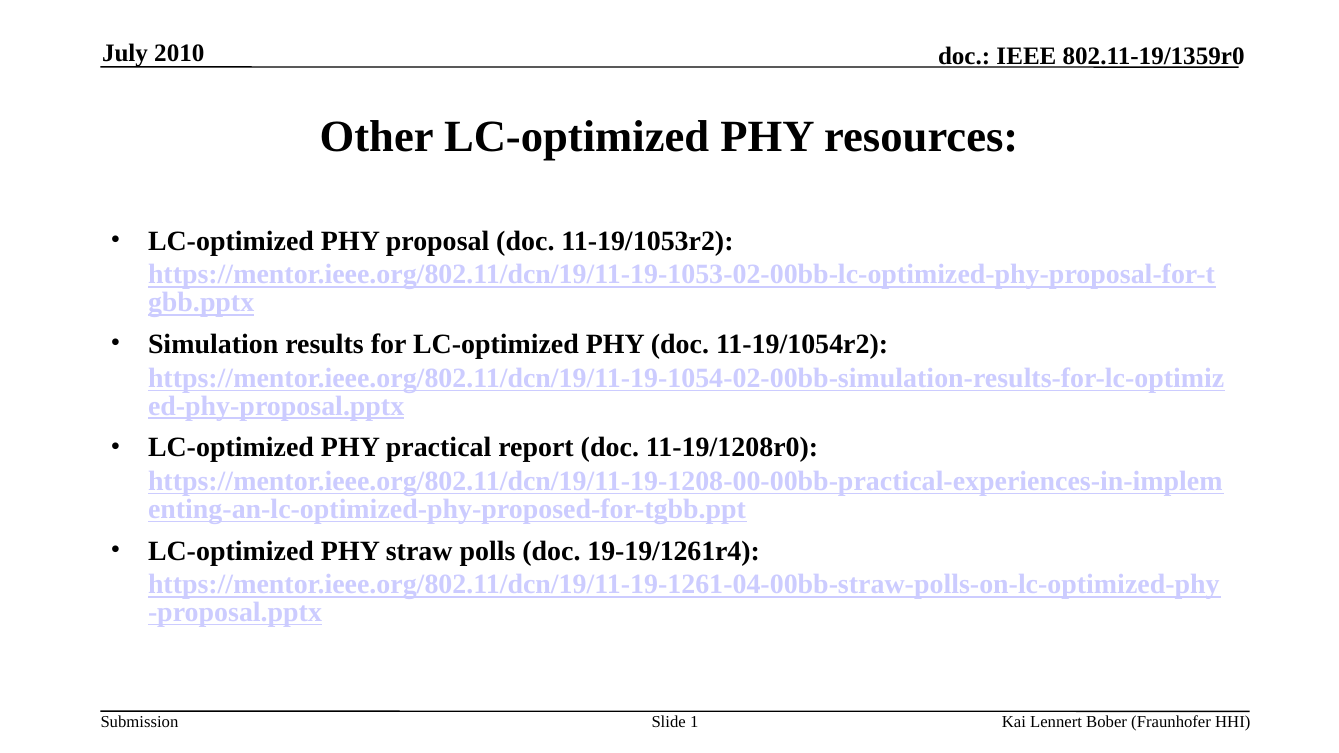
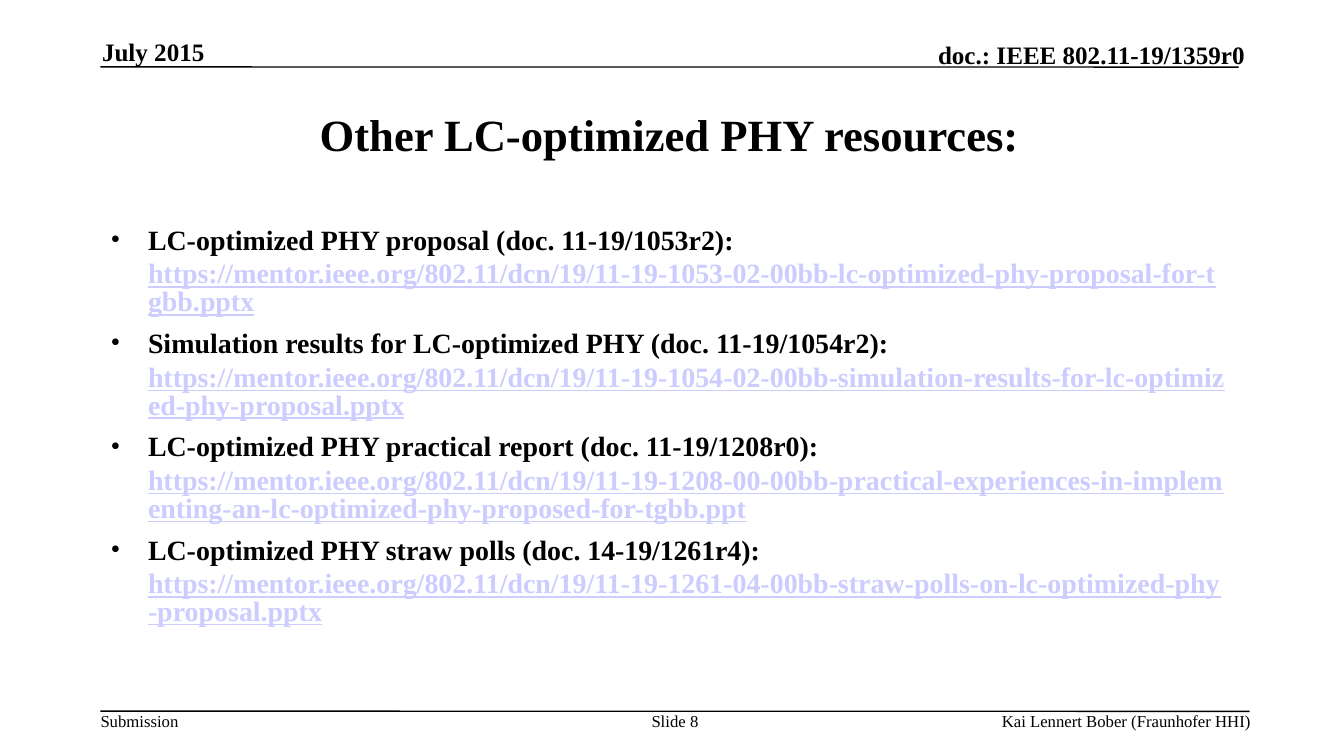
2010: 2010 -> 2015 (179, 53)
19-19/1261r4: 19-19/1261r4 -> 14-19/1261r4 (674, 551)
1: 1 -> 8 (694, 722)
